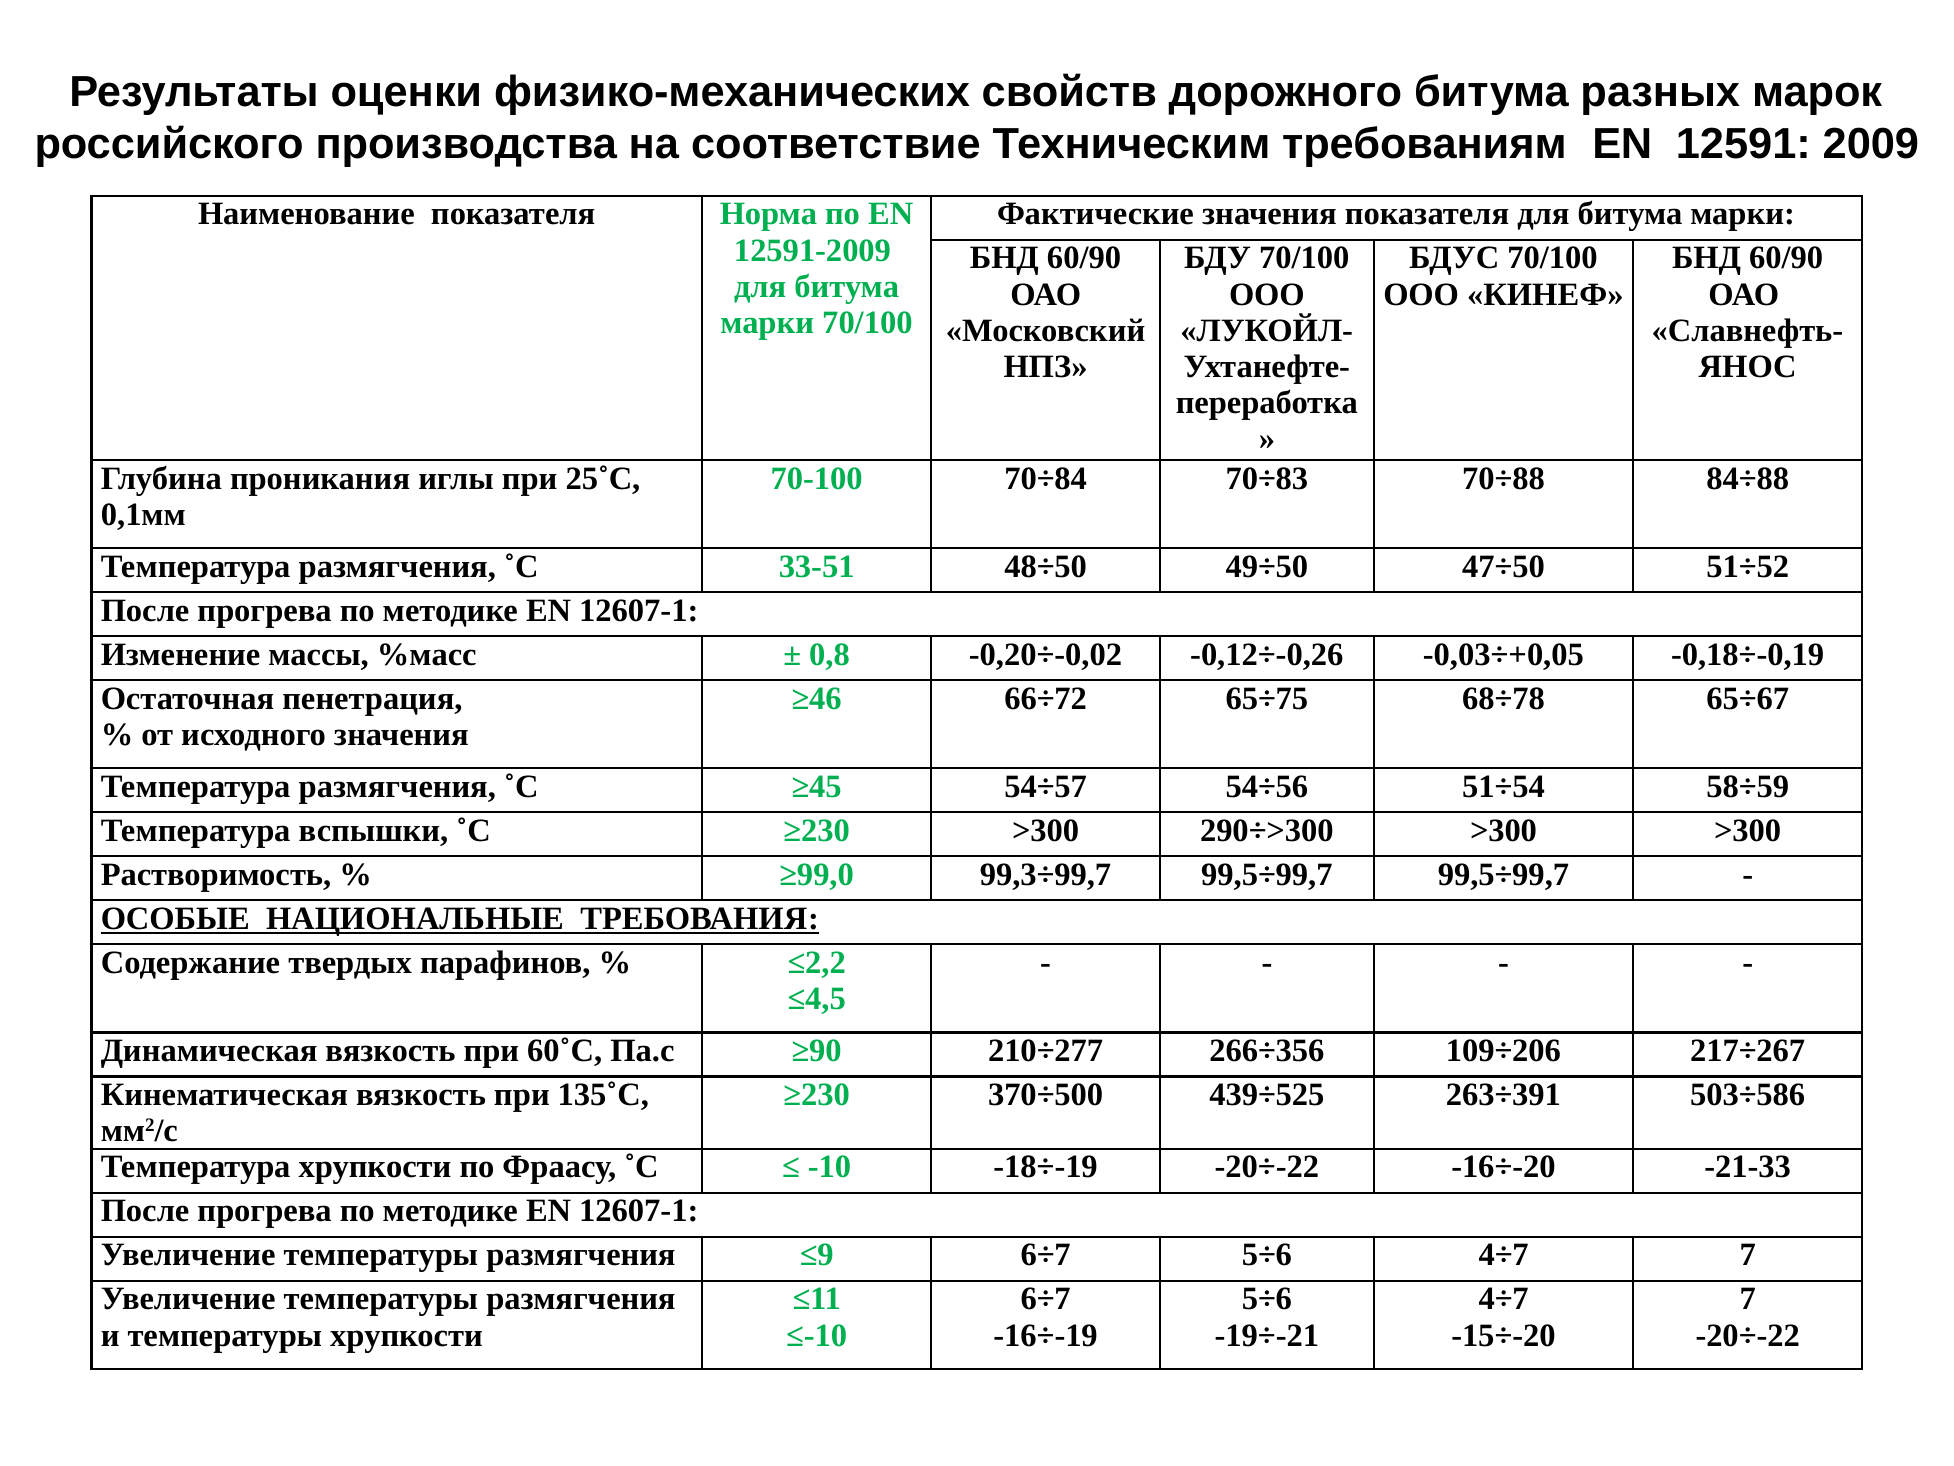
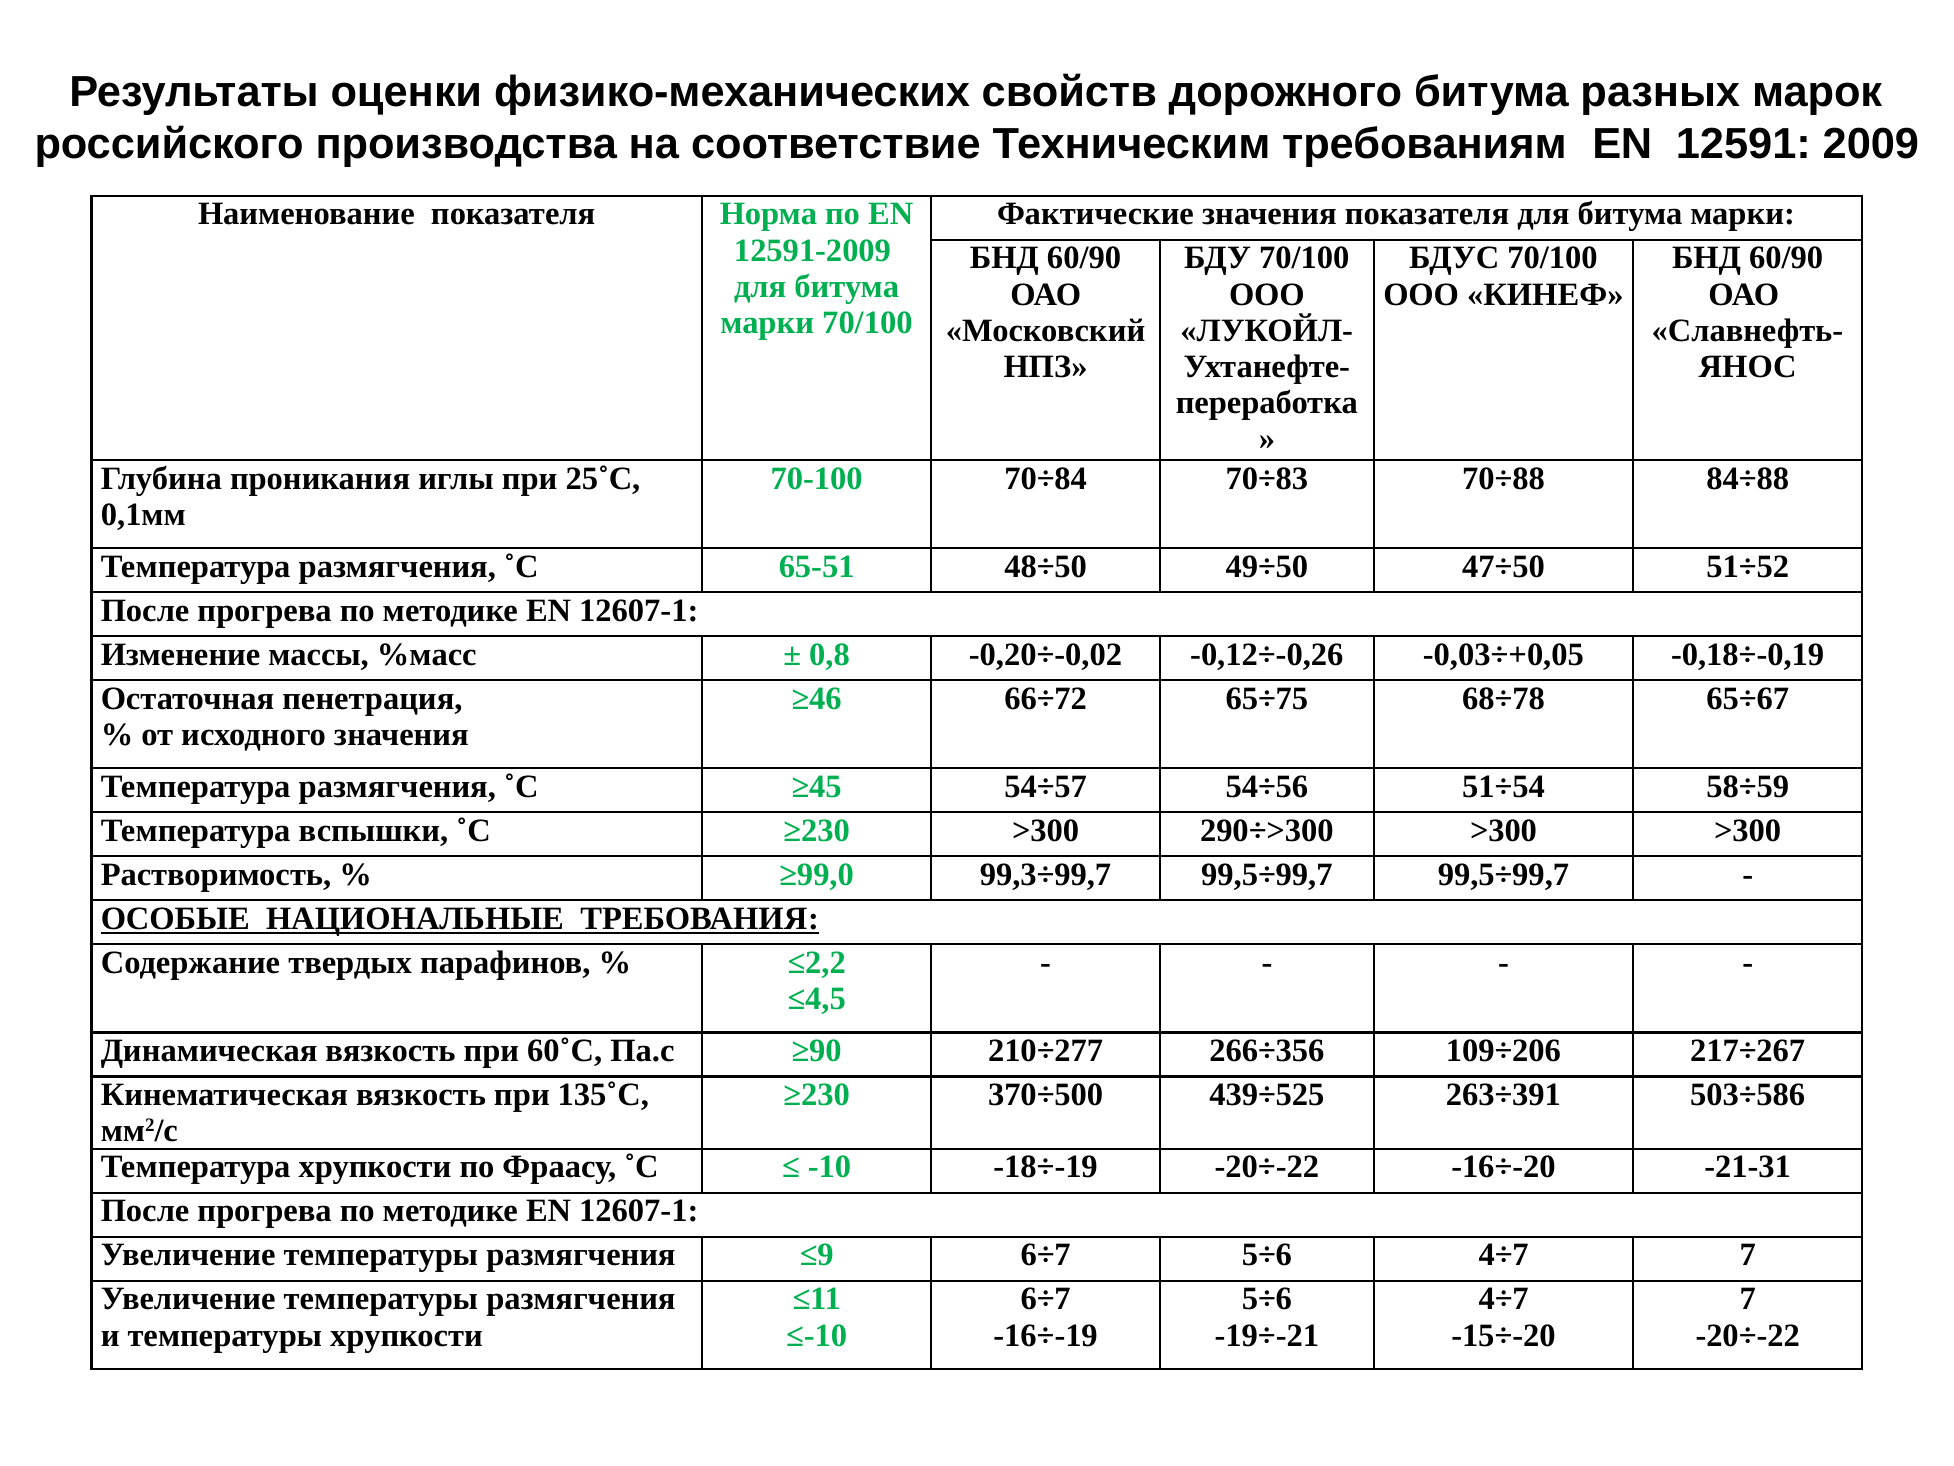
33-51: 33-51 -> 65-51 (817, 566)
-21-33: -21-33 -> -21-31 (1748, 1167)
